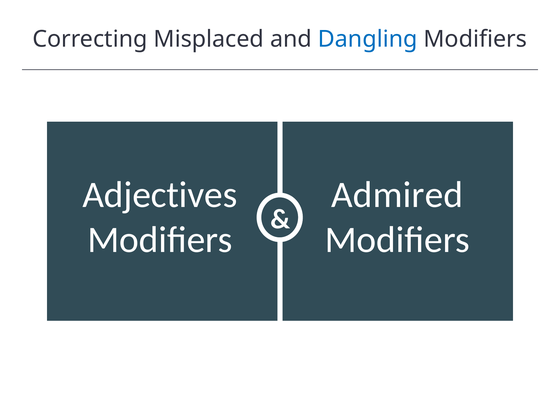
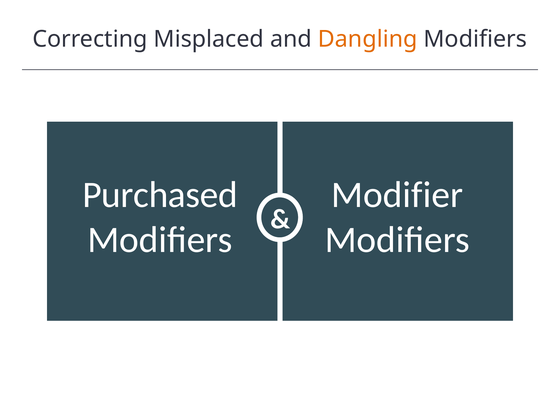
Dangling colour: blue -> orange (368, 39)
Adjectives: Adjectives -> Purchased (160, 195)
Admired: Admired -> Modifier (397, 195)
